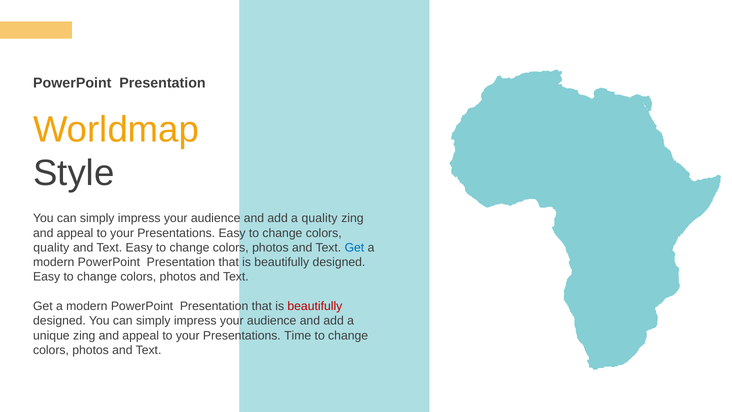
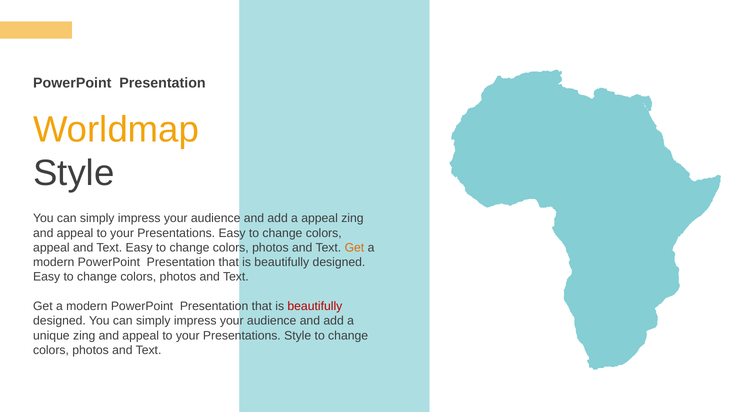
a quality: quality -> appeal (320, 218)
quality: quality -> appeal (51, 248)
Get colour: blue -> orange (354, 248)
Presentations Time: Time -> Style (298, 335)
